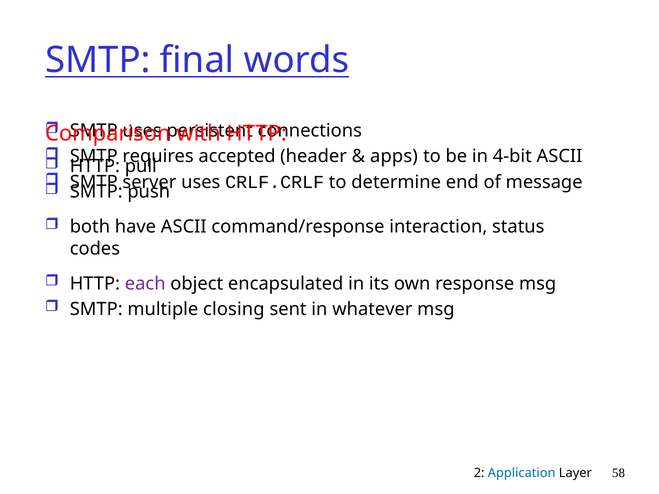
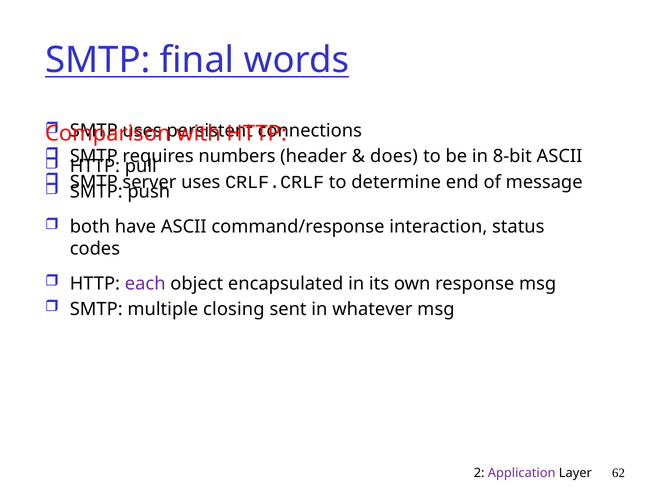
accepted: accepted -> numbers (237, 157)
apps: apps -> does (394, 157)
4-bit: 4-bit -> 8-bit (512, 157)
Application colour: blue -> purple (522, 473)
58: 58 -> 62 (619, 473)
